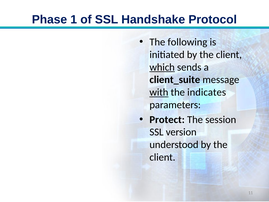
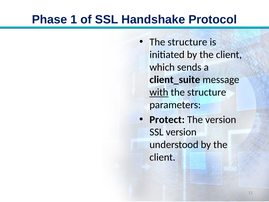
following: following -> structure (187, 42)
which underline: present -> none (162, 67)
indicates: indicates -> structure (207, 92)
The session: session -> version (221, 119)
